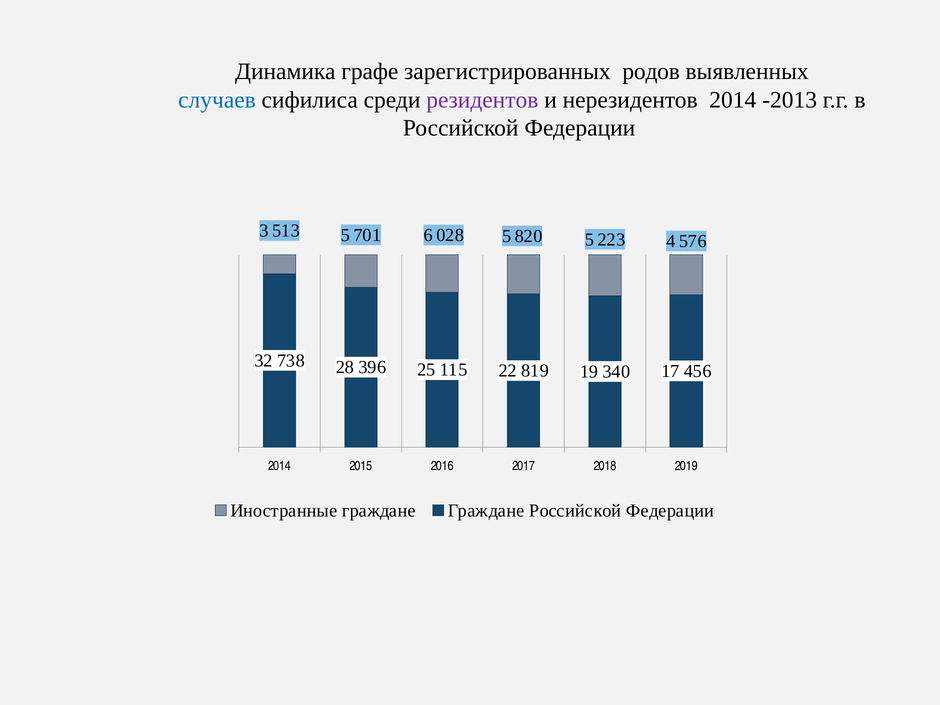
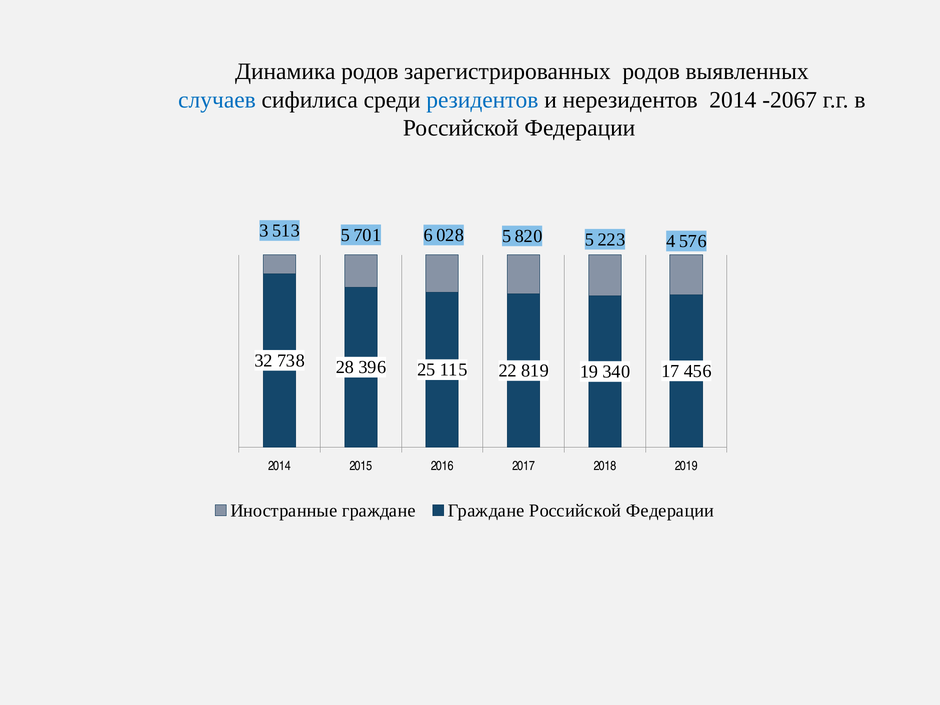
Динамика графе: графе -> родов (370, 72)
резидентов colour: purple -> blue (482, 100)
-2013: -2013 -> -2067 (790, 100)
